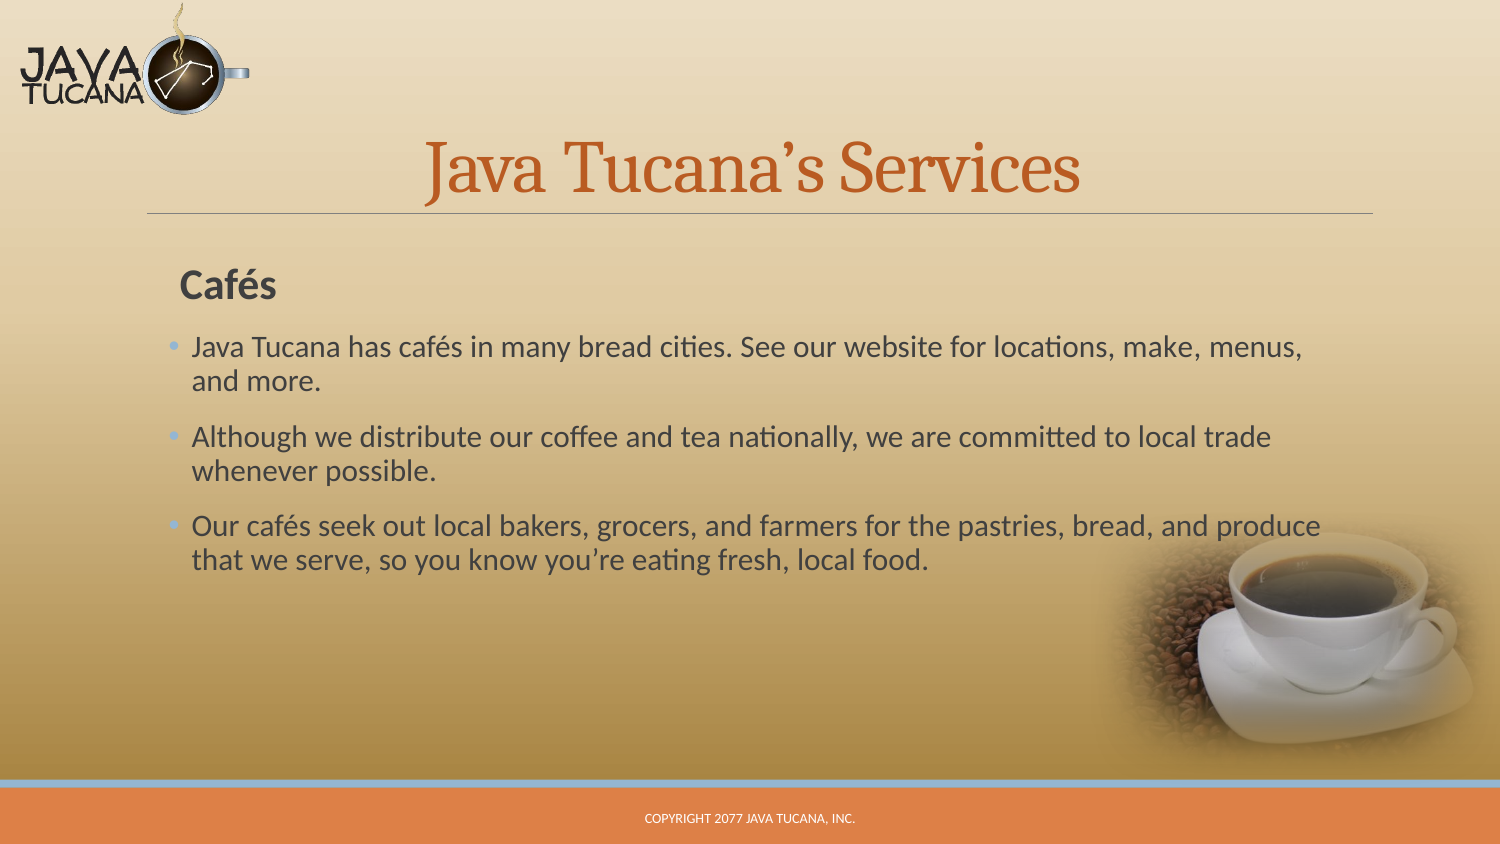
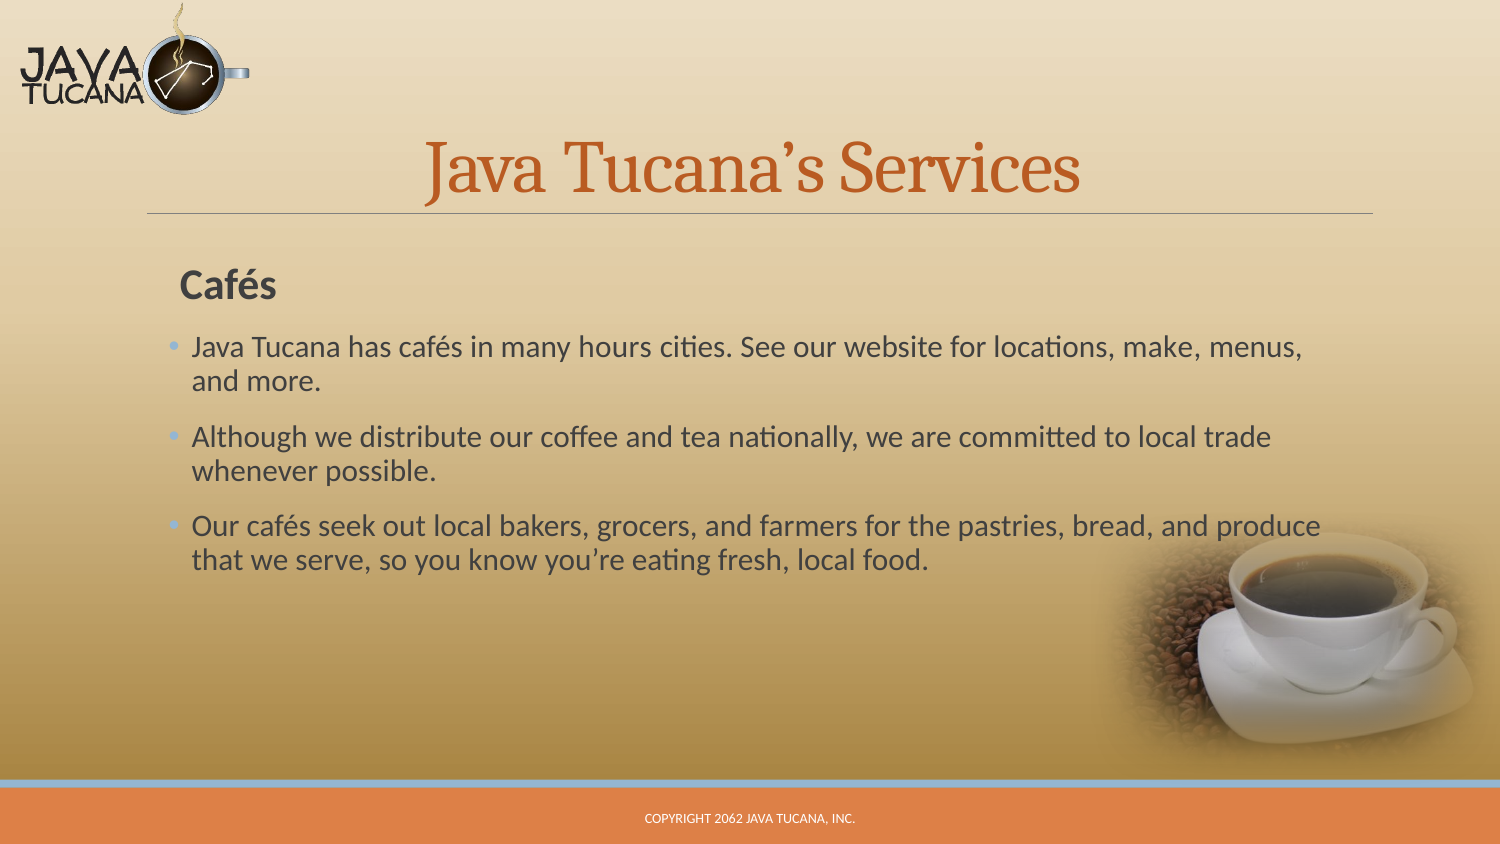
many bread: bread -> hours (615, 347)
2077: 2077 -> 2062 (729, 818)
